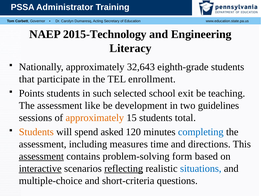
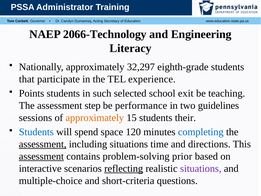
2015-Technology: 2015-Technology -> 2066-Technology (105, 34)
32,643: 32,643 -> 32,297 (141, 67)
enrollment: enrollment -> experience (152, 79)
like: like -> step (93, 105)
development: development -> performance (141, 105)
total: total -> their (185, 118)
Students colour: orange -> blue (36, 132)
asked: asked -> space (112, 132)
assessment underline: none -> present (43, 144)
including measures: measures -> situations (129, 144)
form: form -> prior (182, 156)
interactive underline: present -> none (40, 168)
situations colour: blue -> purple (201, 168)
